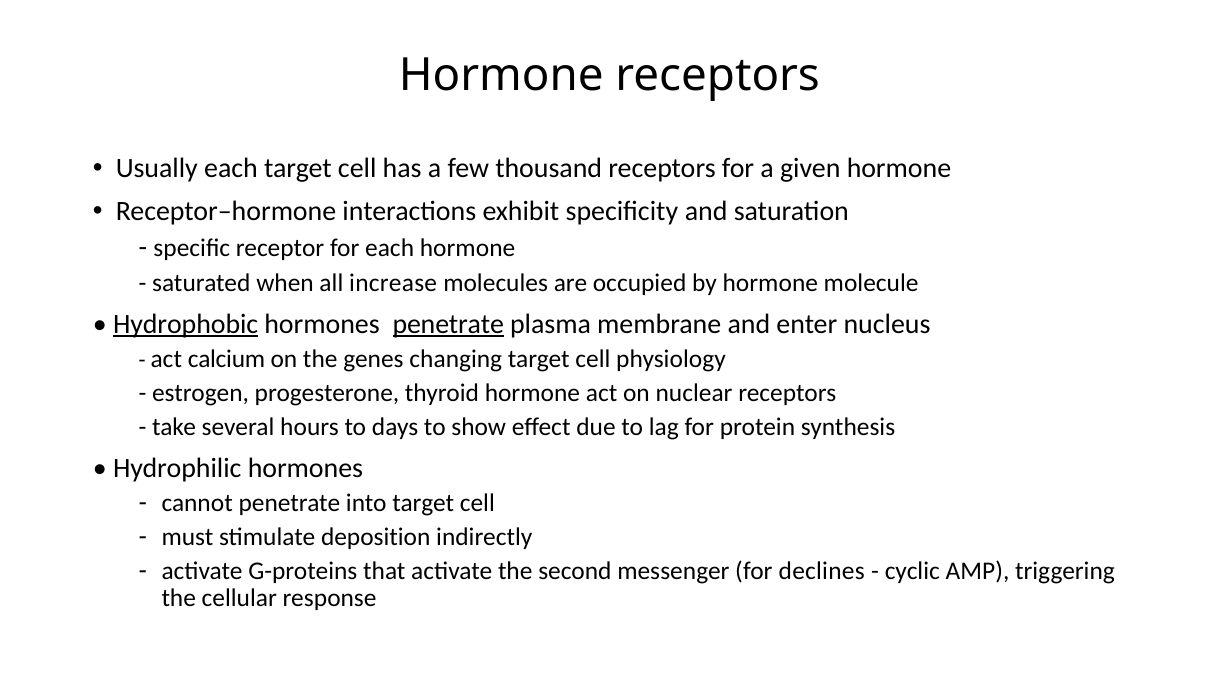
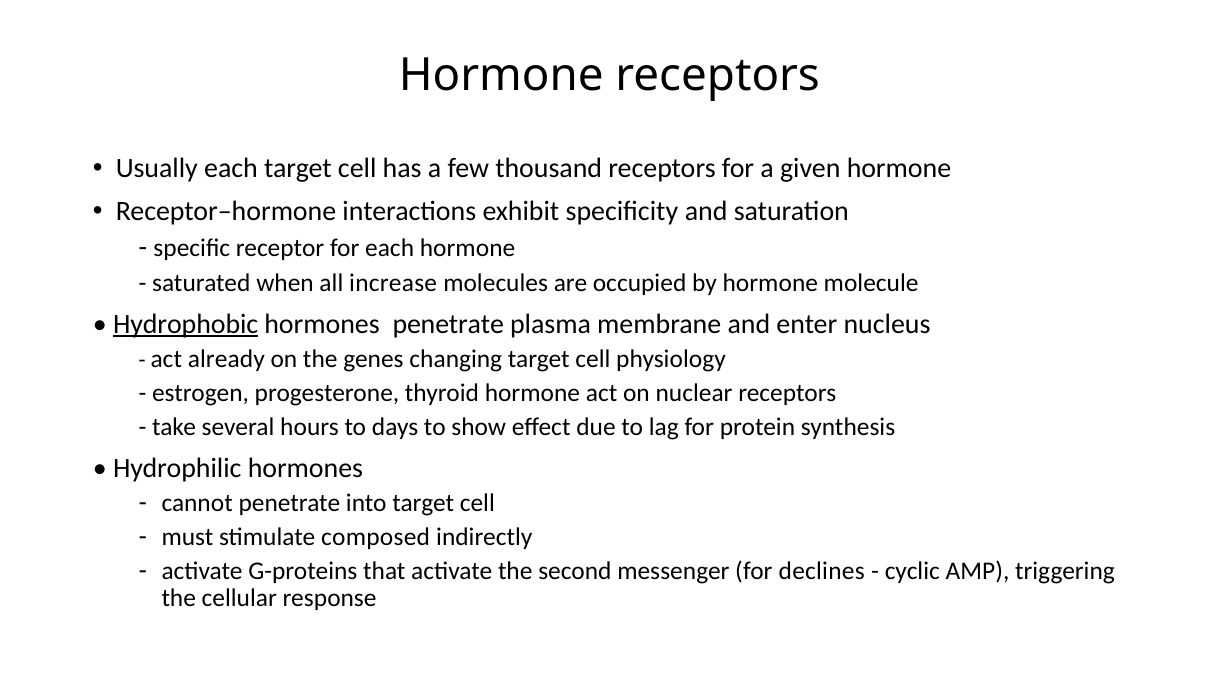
penetrate underline: present -> none (448, 324)
calcium: calcium -> already (226, 359)
deposition: deposition -> composed (376, 537)
